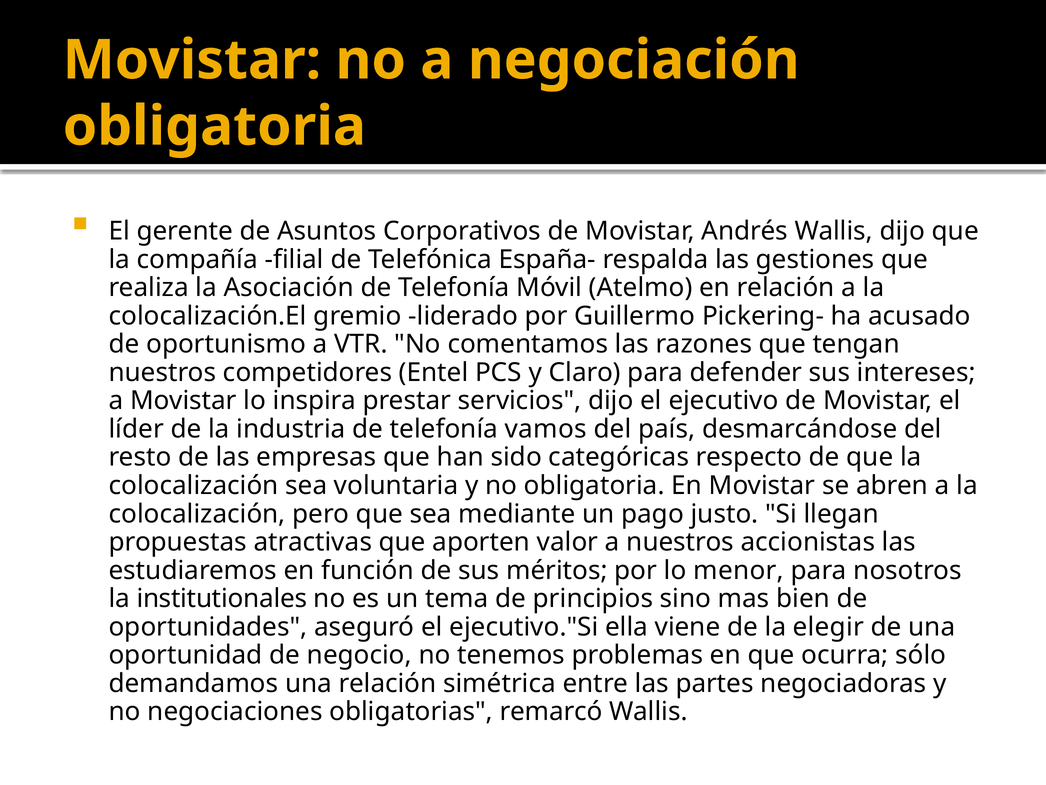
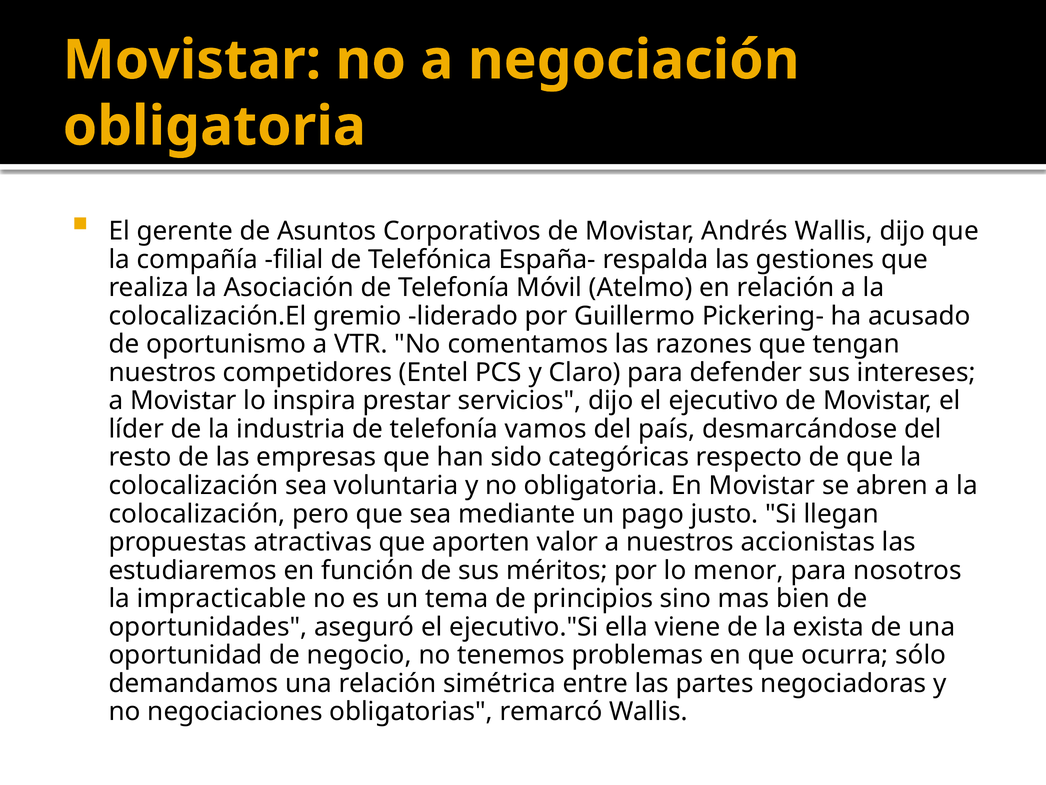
institutionales: institutionales -> impracticable (222, 598)
elegir: elegir -> exista (829, 627)
